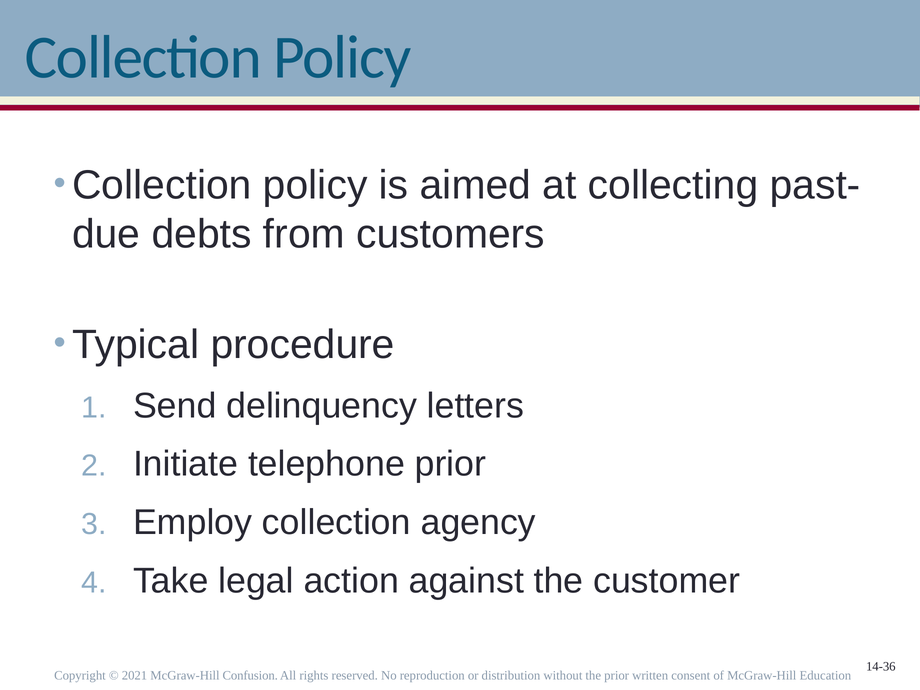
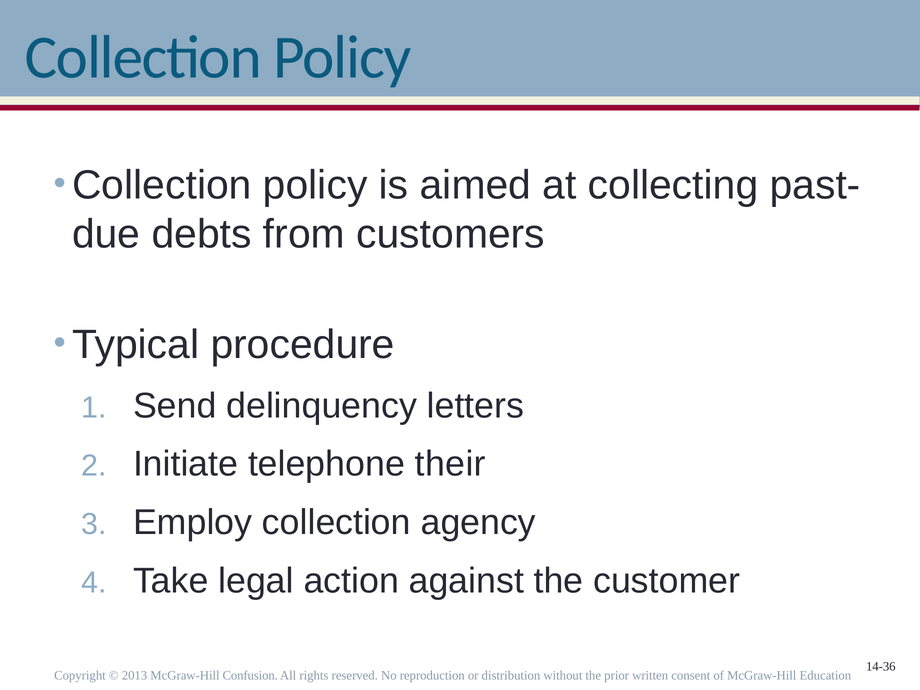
telephone prior: prior -> their (450, 464)
2021: 2021 -> 2013 (135, 675)
